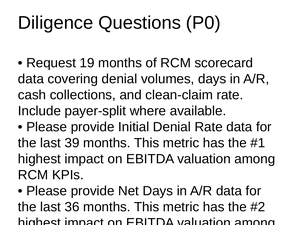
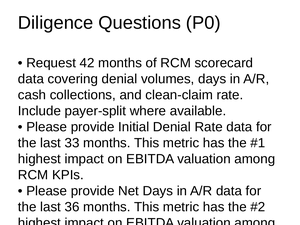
19: 19 -> 42 (87, 63)
39: 39 -> 33 (72, 143)
